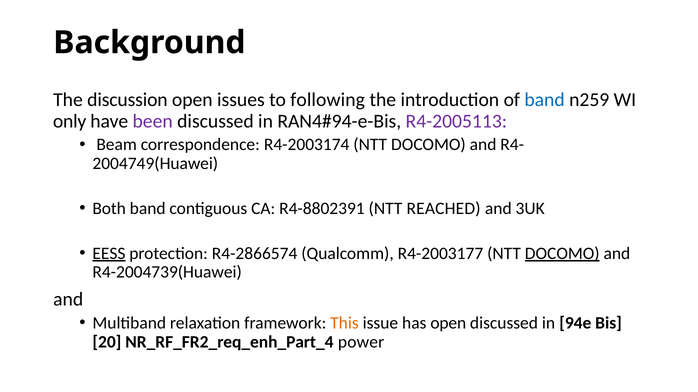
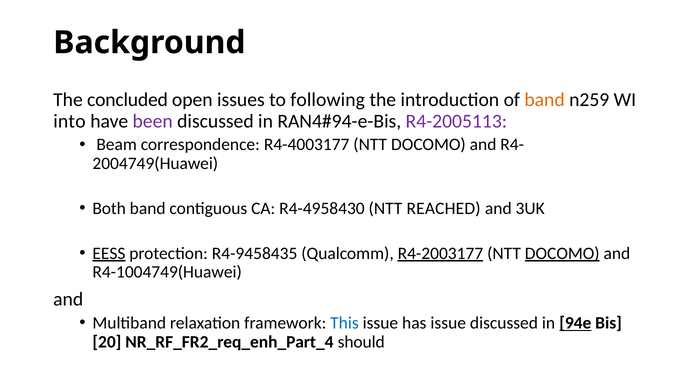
discussion: discussion -> concluded (127, 100)
band colour: blue -> orange (545, 100)
only: only -> into (69, 121)
R4-2003174: R4-2003174 -> R4-4003177 (307, 145)
R4-8802391: R4-8802391 -> R4-4958430 (322, 209)
R4-2866574: R4-2866574 -> R4-9458435 (255, 254)
R4-2003177 underline: none -> present (440, 254)
R4-2004739(Huawei: R4-2004739(Huawei -> R4-1004749(Huawei (167, 272)
This colour: orange -> blue (344, 323)
has open: open -> issue (448, 323)
94e underline: none -> present (575, 323)
power: power -> should (361, 342)
